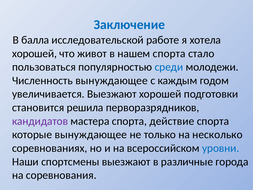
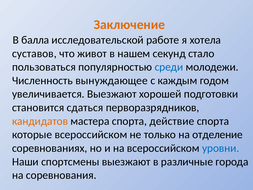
Заключение colour: blue -> orange (129, 25)
хорошей: хорошей -> суставов (34, 53)
нашем спорта: спорта -> секунд (169, 53)
решила: решила -> сдаться (85, 107)
кандидатов colour: purple -> orange (40, 121)
которые вынуждающее: вынуждающее -> всероссийском (91, 134)
несколько: несколько -> отделение (218, 134)
